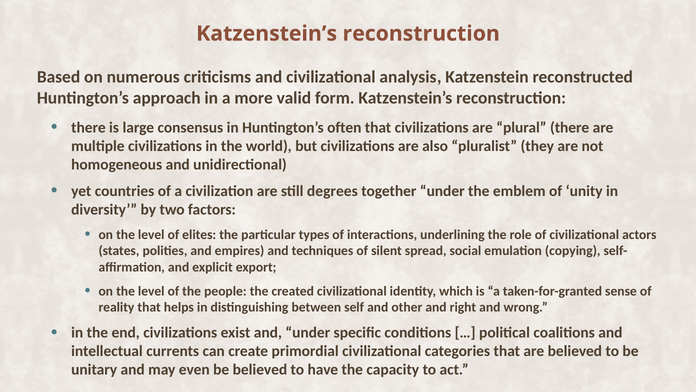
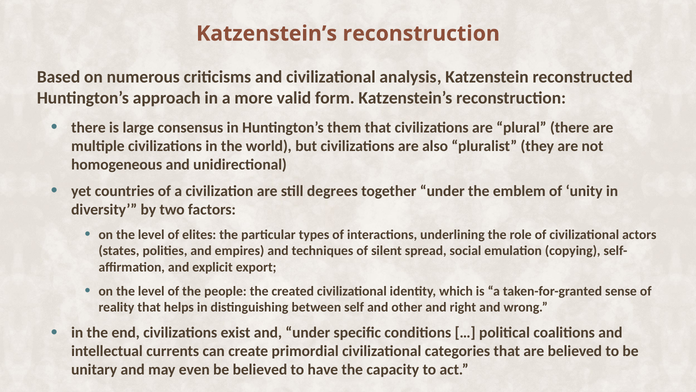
often: often -> them (344, 127)
